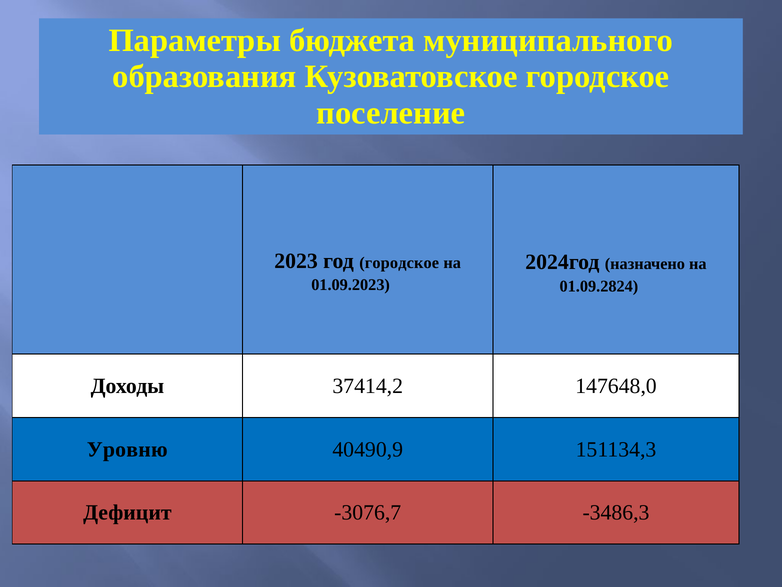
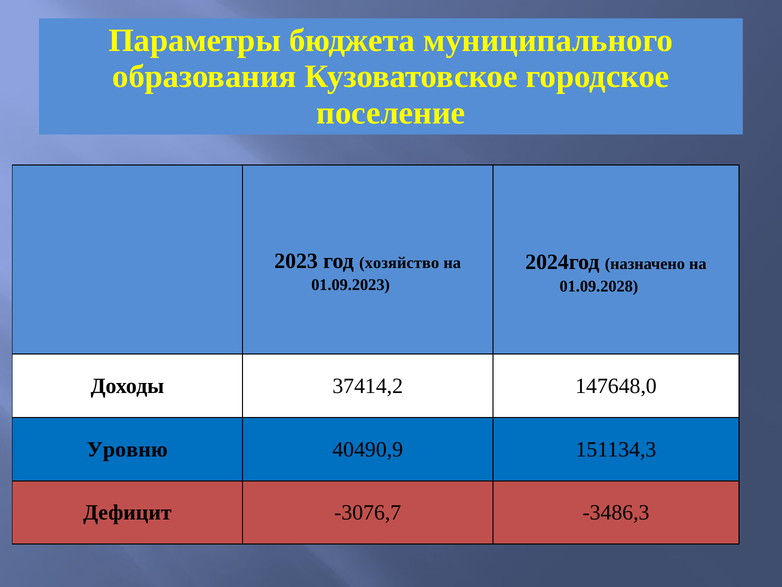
год городское: городское -> хозяйство (399, 263)
01.09.2824: 01.09.2824 -> 01.09.2028 (599, 286)
